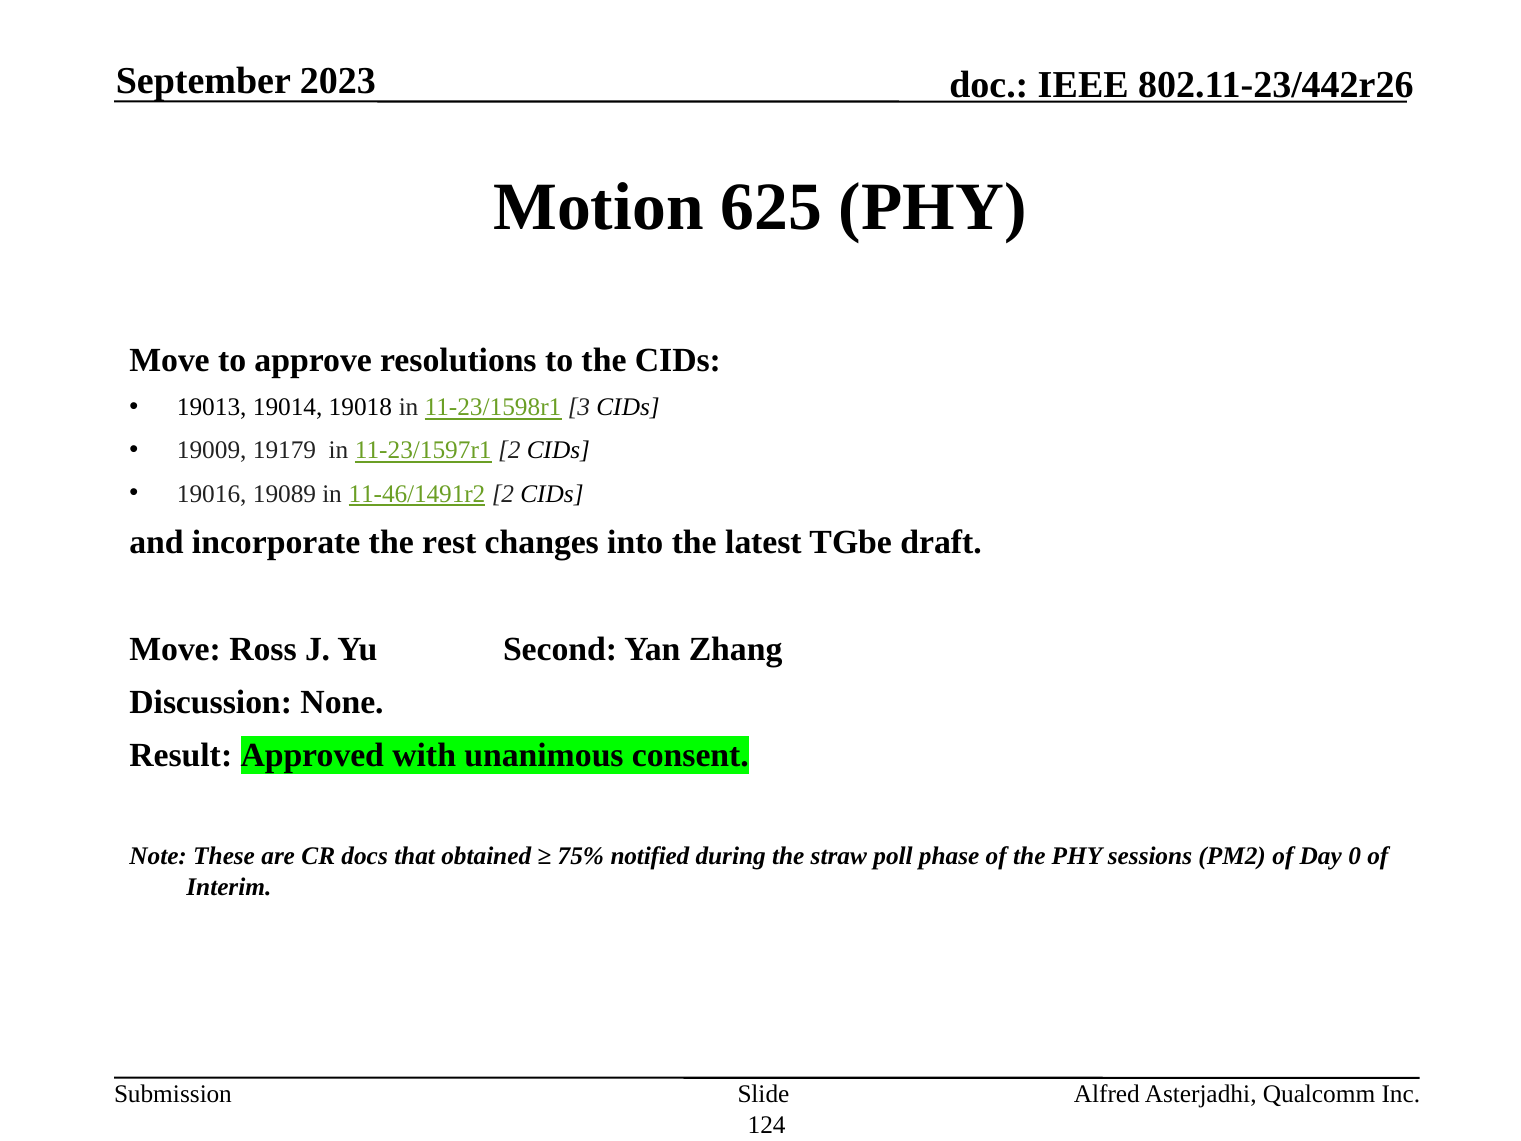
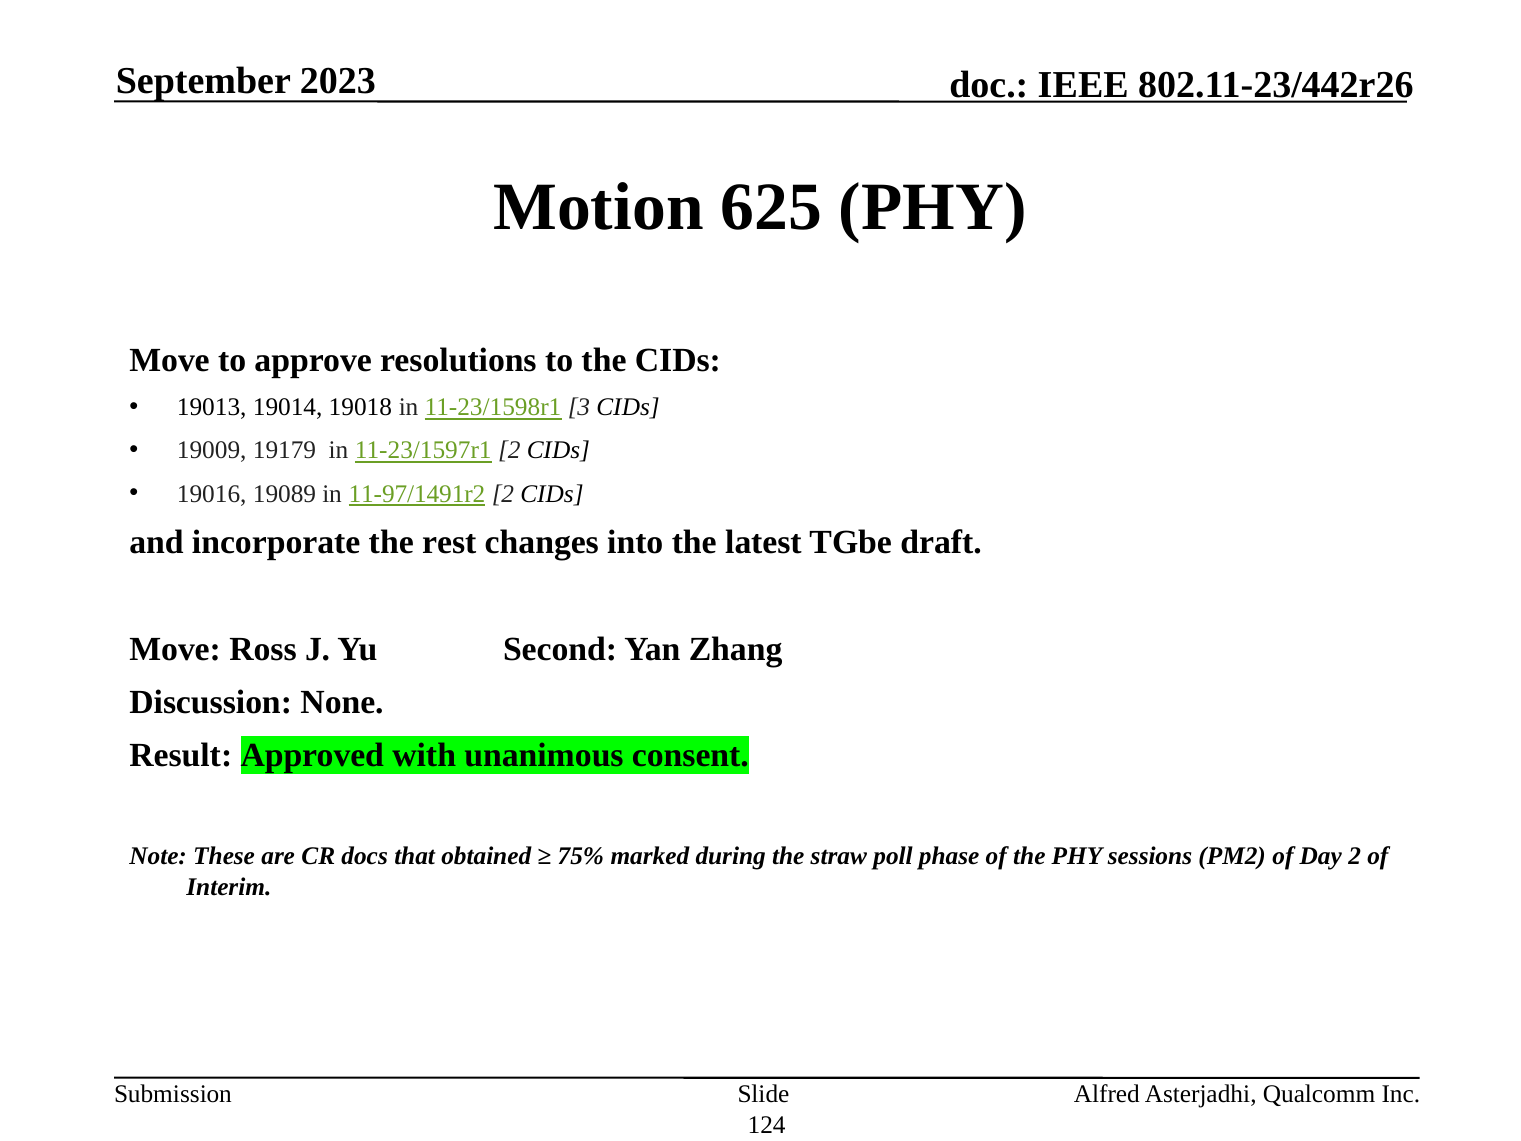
11-46/1491r2: 11-46/1491r2 -> 11-97/1491r2 (417, 494)
notified: notified -> marked (650, 856)
Day 0: 0 -> 2 (1355, 856)
